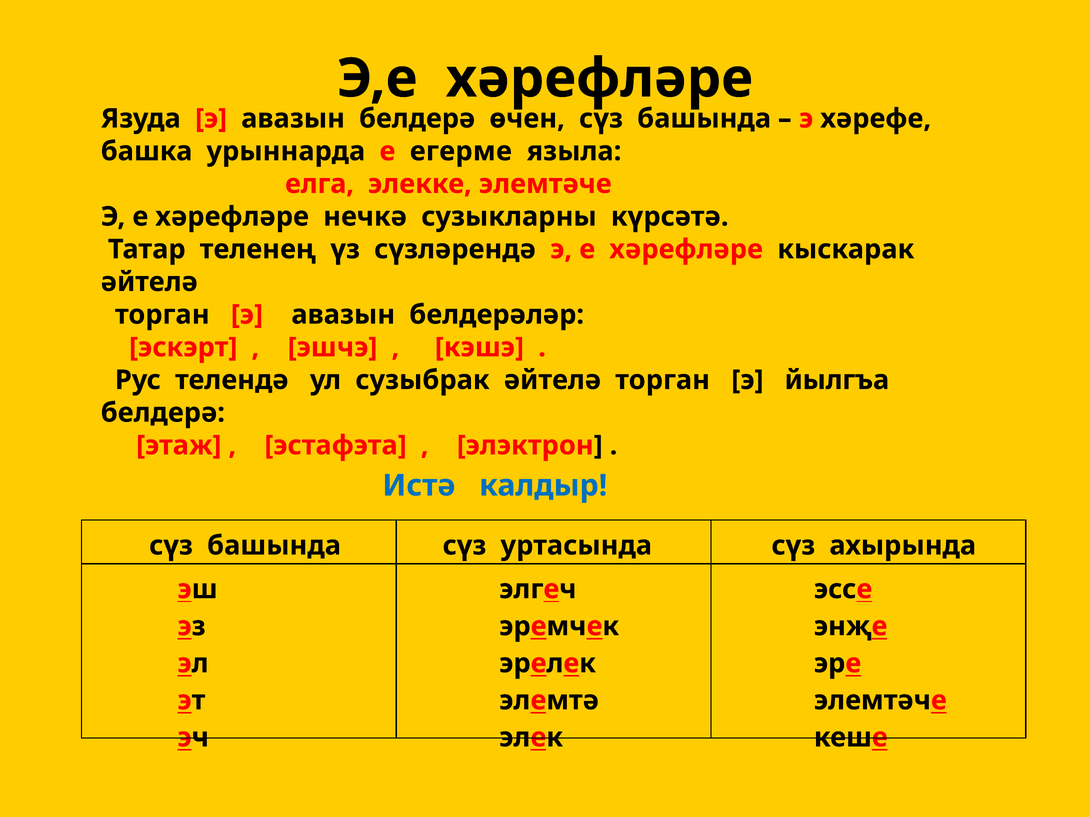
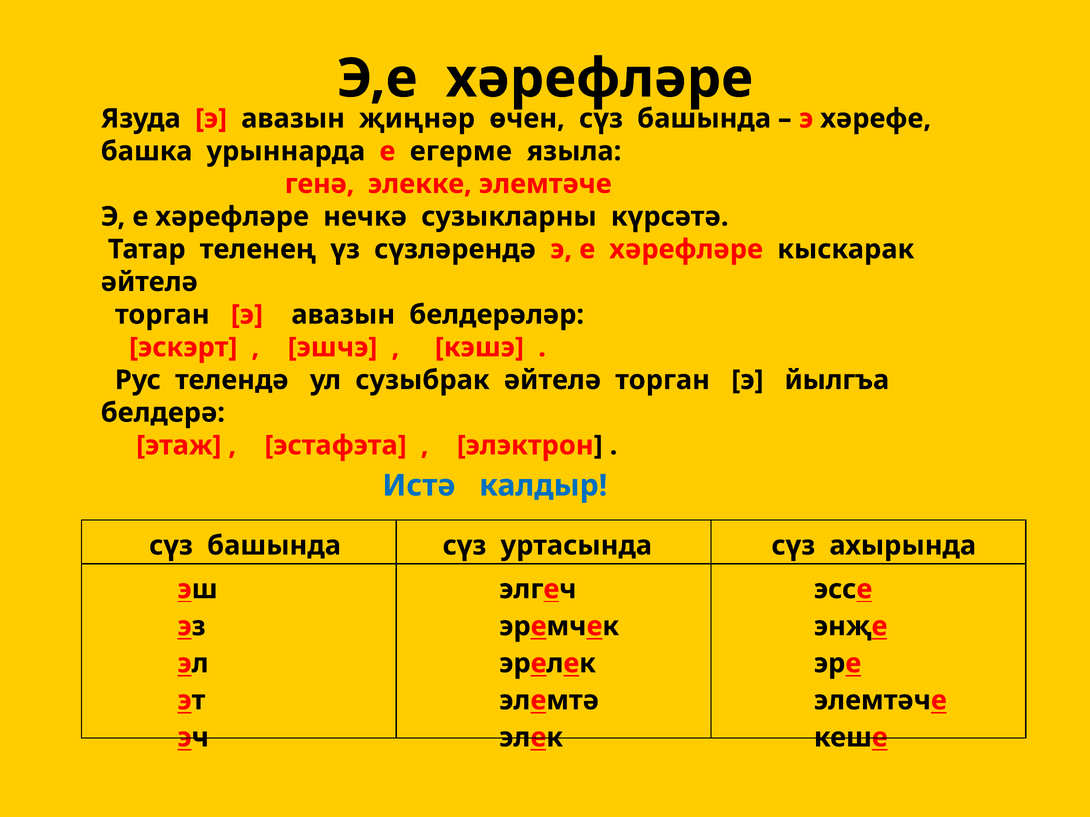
авазын белдерә: белдерә -> җиңнәр (417, 119)
елга: елга -> генә (320, 184)
